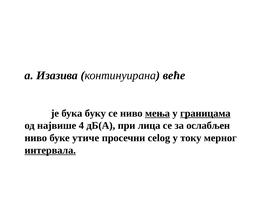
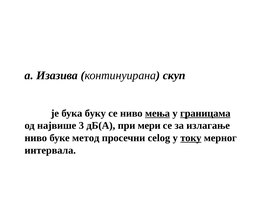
веће: веће -> скуп (174, 76)
4: 4 -> 3 (81, 126)
лица: лица -> мери (149, 126)
ослабљен: ослабљен -> излагање (208, 126)
утиче: утиче -> метод (86, 138)
току underline: none -> present (191, 138)
интервала underline: present -> none (50, 150)
